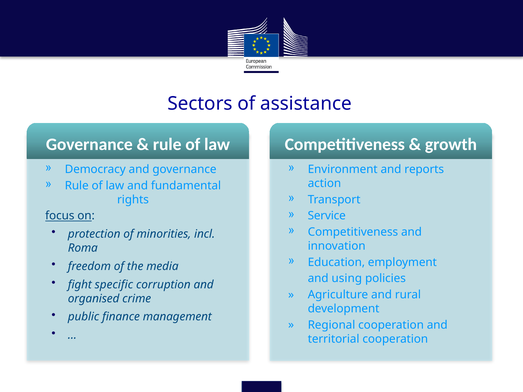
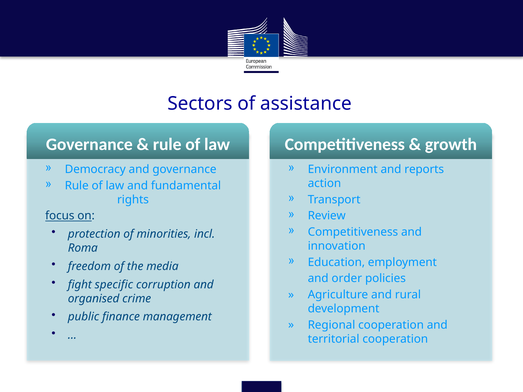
Service: Service -> Review (327, 216)
using: using -> order (347, 279)
